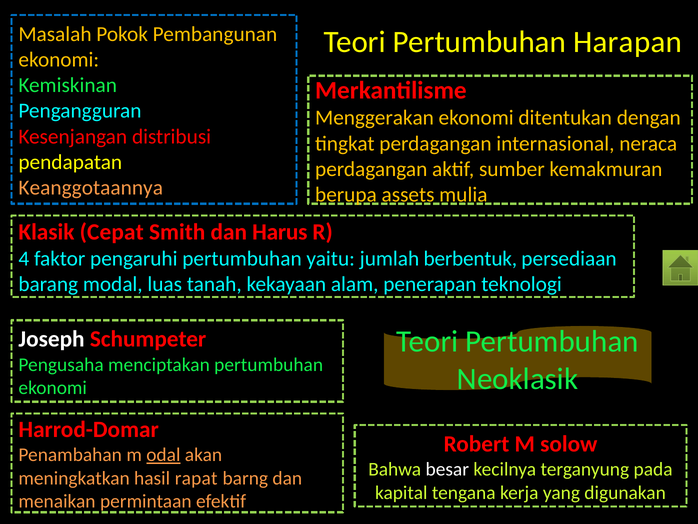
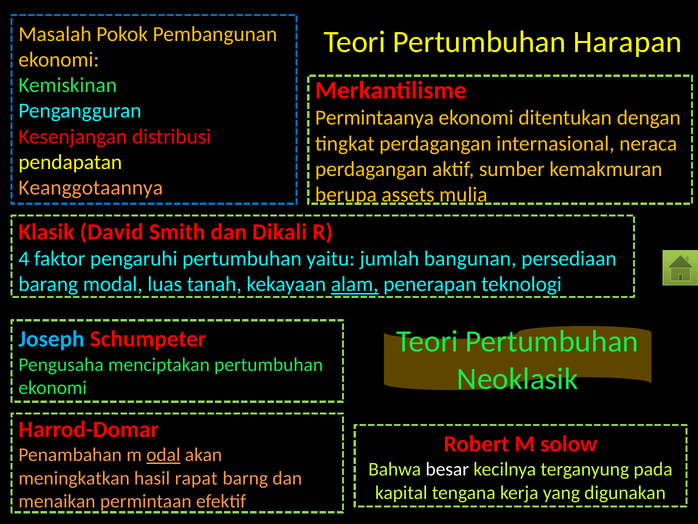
Menggerakan: Menggerakan -> Permintaanya (375, 118)
Cepat: Cepat -> David (112, 232)
Harus: Harus -> Dikali (280, 232)
berbentuk: berbentuk -> bangunan (470, 259)
alam underline: none -> present (355, 284)
Joseph colour: white -> light blue (52, 339)
